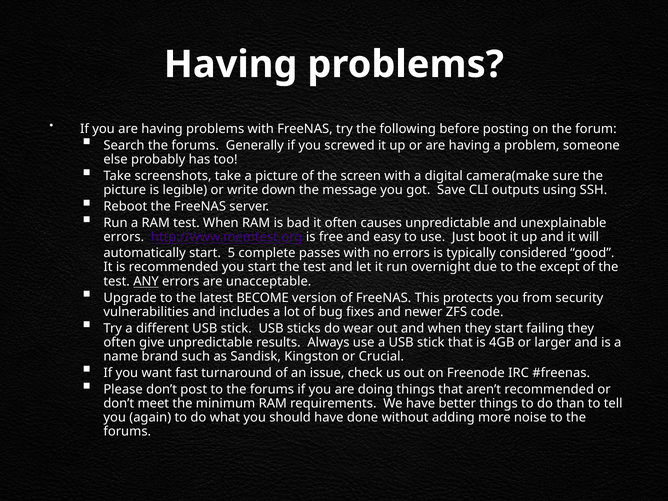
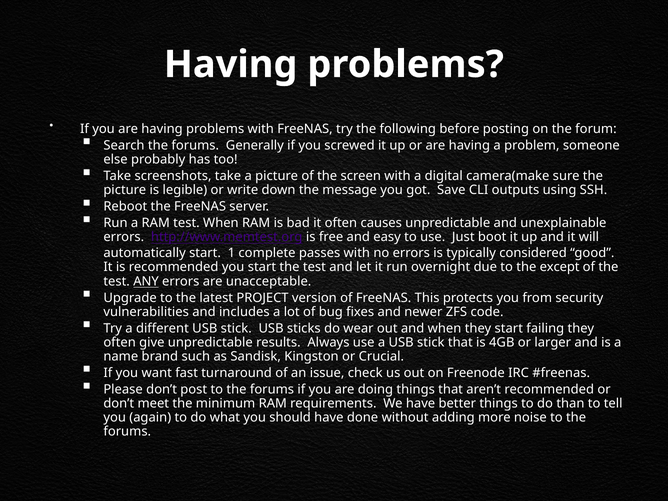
5: 5 -> 1 (231, 253)
BECOME: BECOME -> PROJECT (263, 298)
